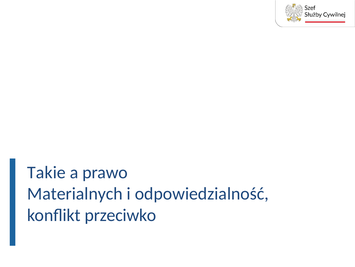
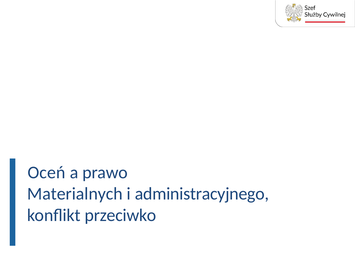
Takie: Takie -> Oceń (46, 172)
odpowiedzialność: odpowiedzialność -> administracyjnego (202, 193)
